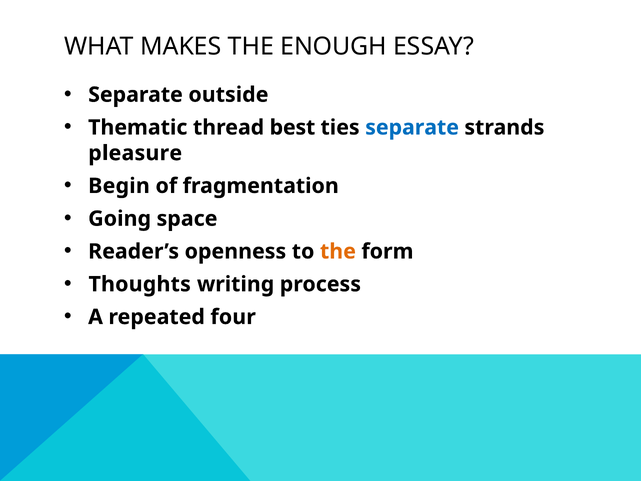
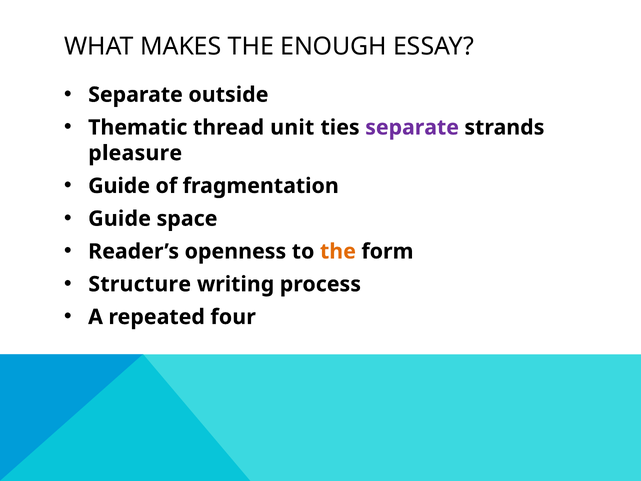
best: best -> unit (292, 127)
separate colour: blue -> purple (412, 127)
Begin: Begin -> Guide (119, 186)
Going: Going -> Guide (120, 219)
Thoughts: Thoughts -> Structure (140, 284)
